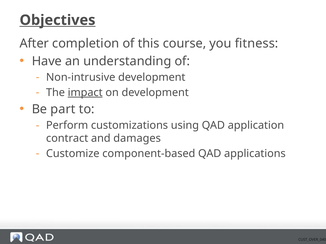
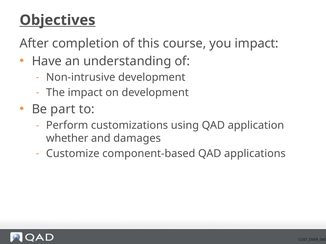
you fitness: fitness -> impact (257, 44)
impact underline: present -> none (85, 93)
contract: contract -> whether (67, 139)
